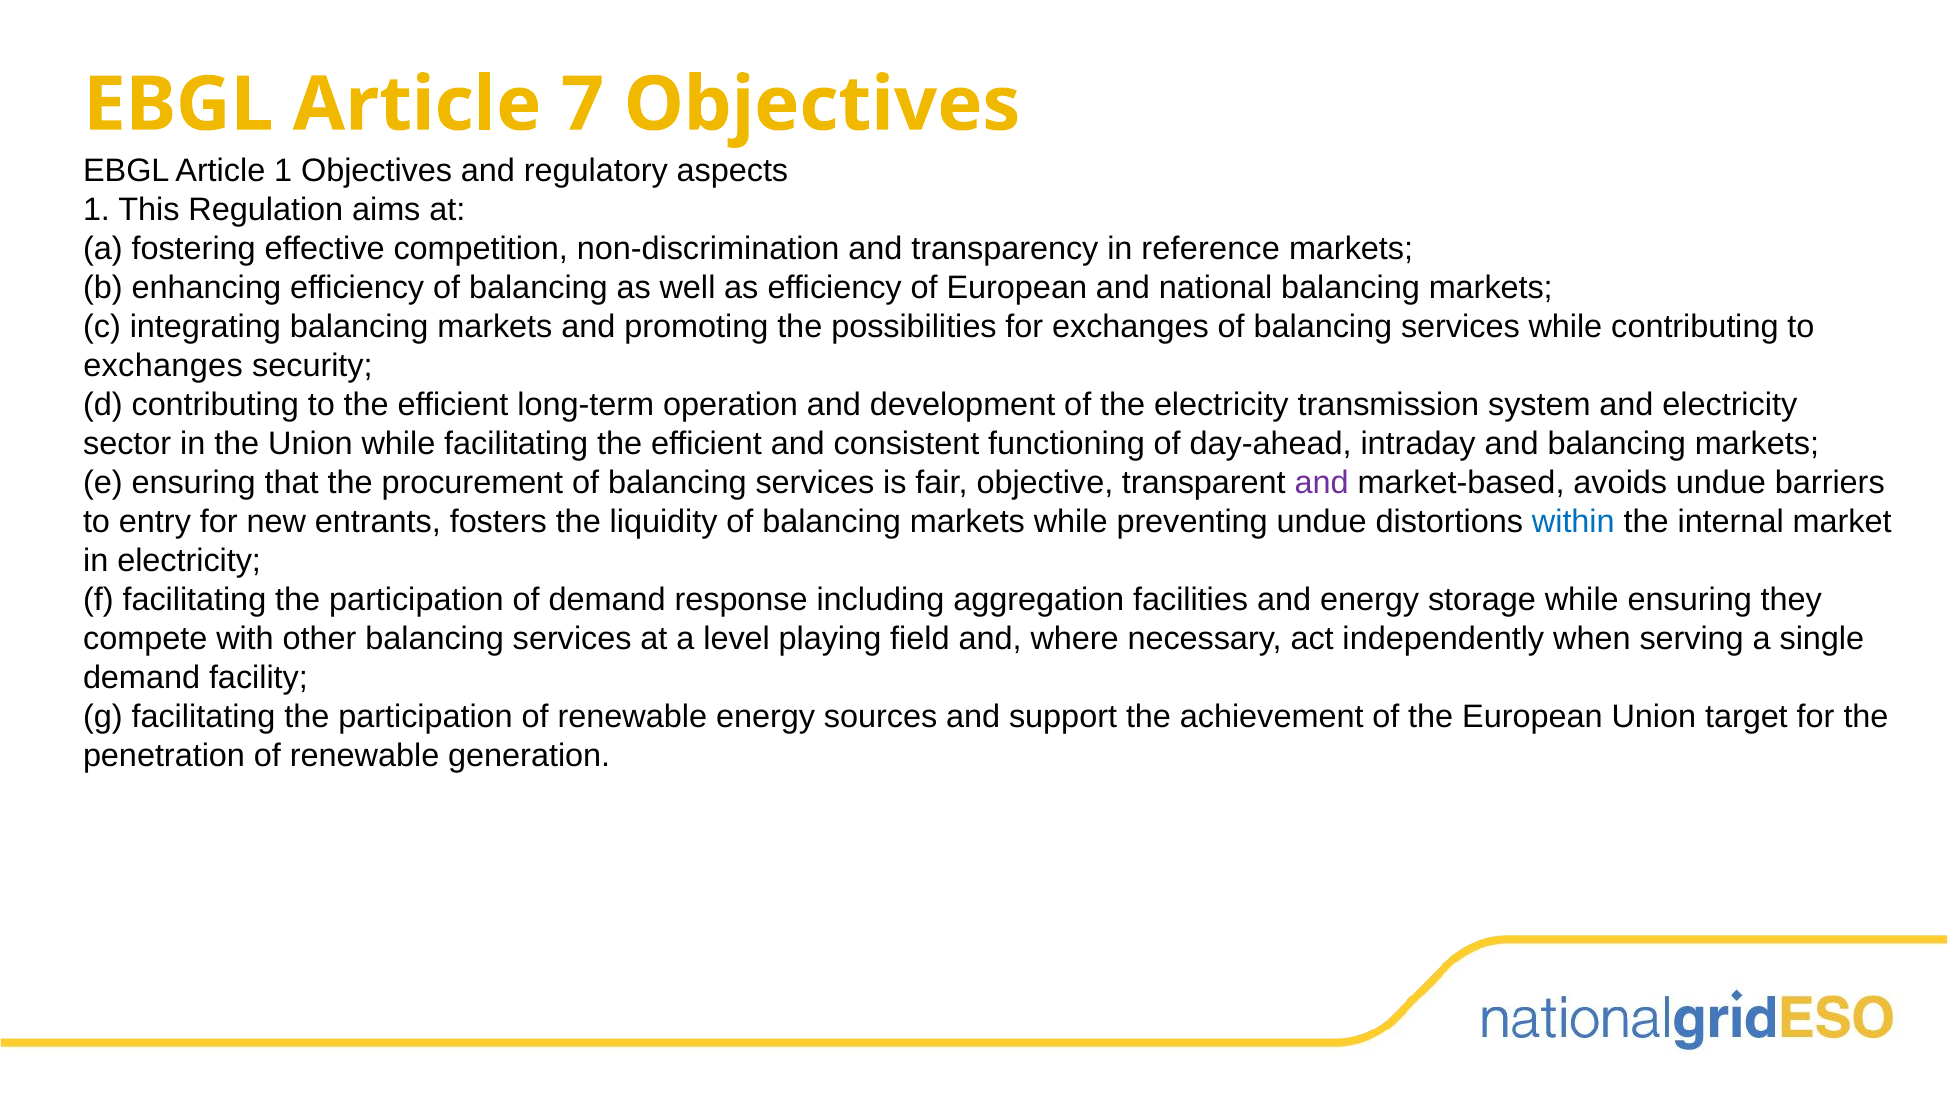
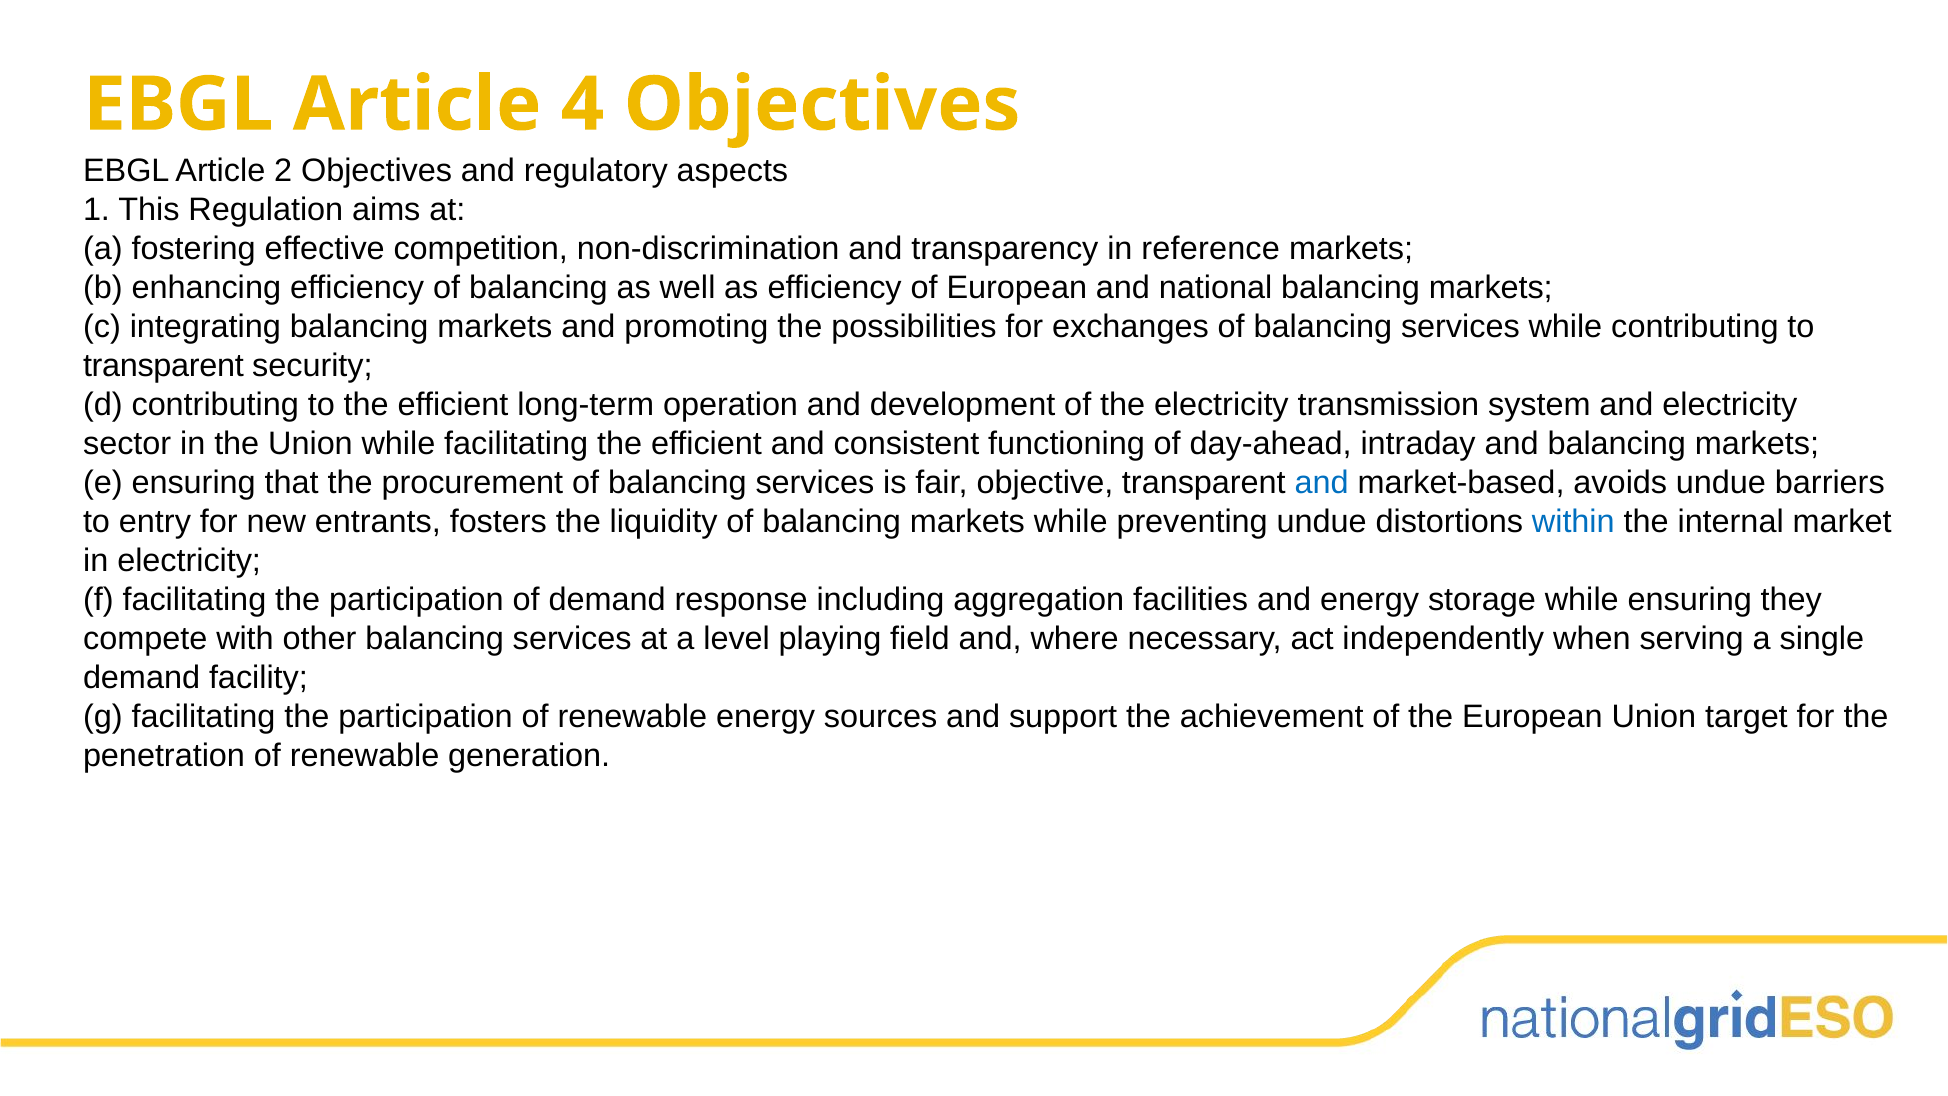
7: 7 -> 4 (582, 105)
1: 1 -> 2 (283, 171)
exchanges: exchanges -> transparent (163, 366)
and colour: purple -> blue (1322, 483)
